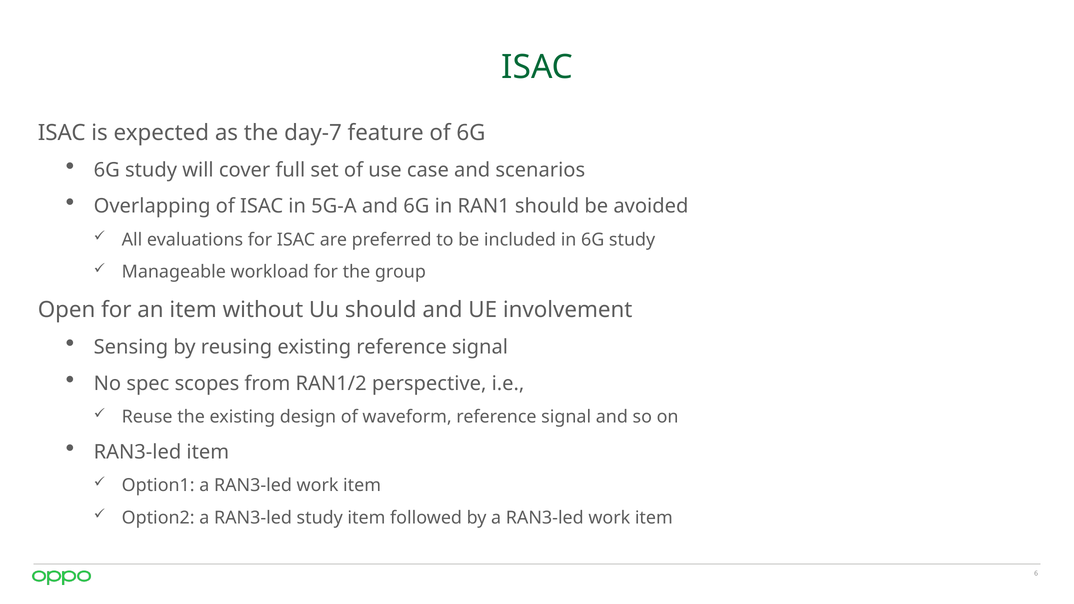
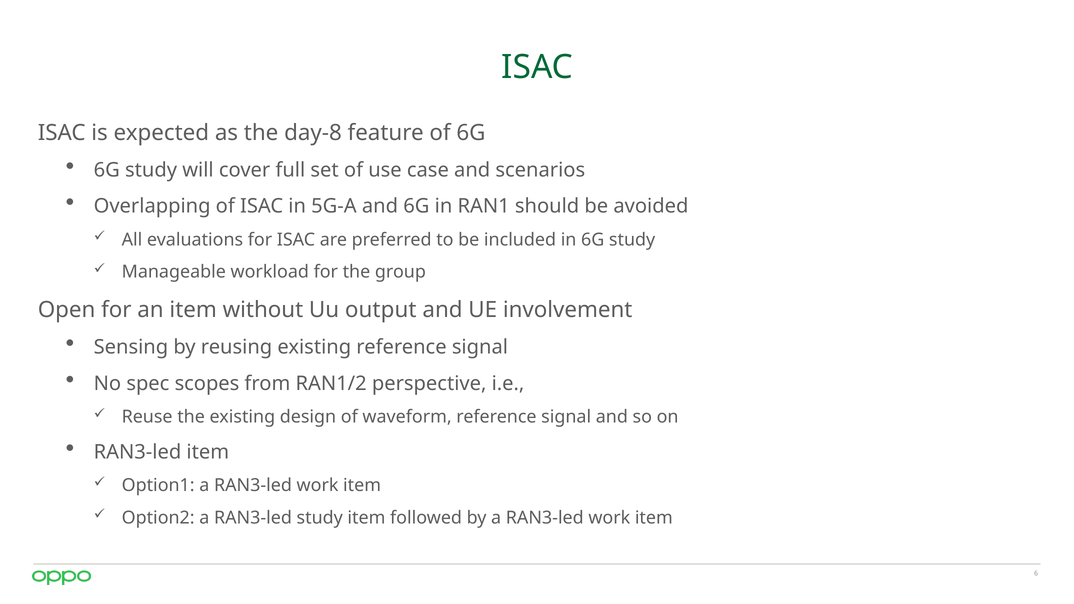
day-7: day-7 -> day-8 (313, 133)
Uu should: should -> output (381, 310)
